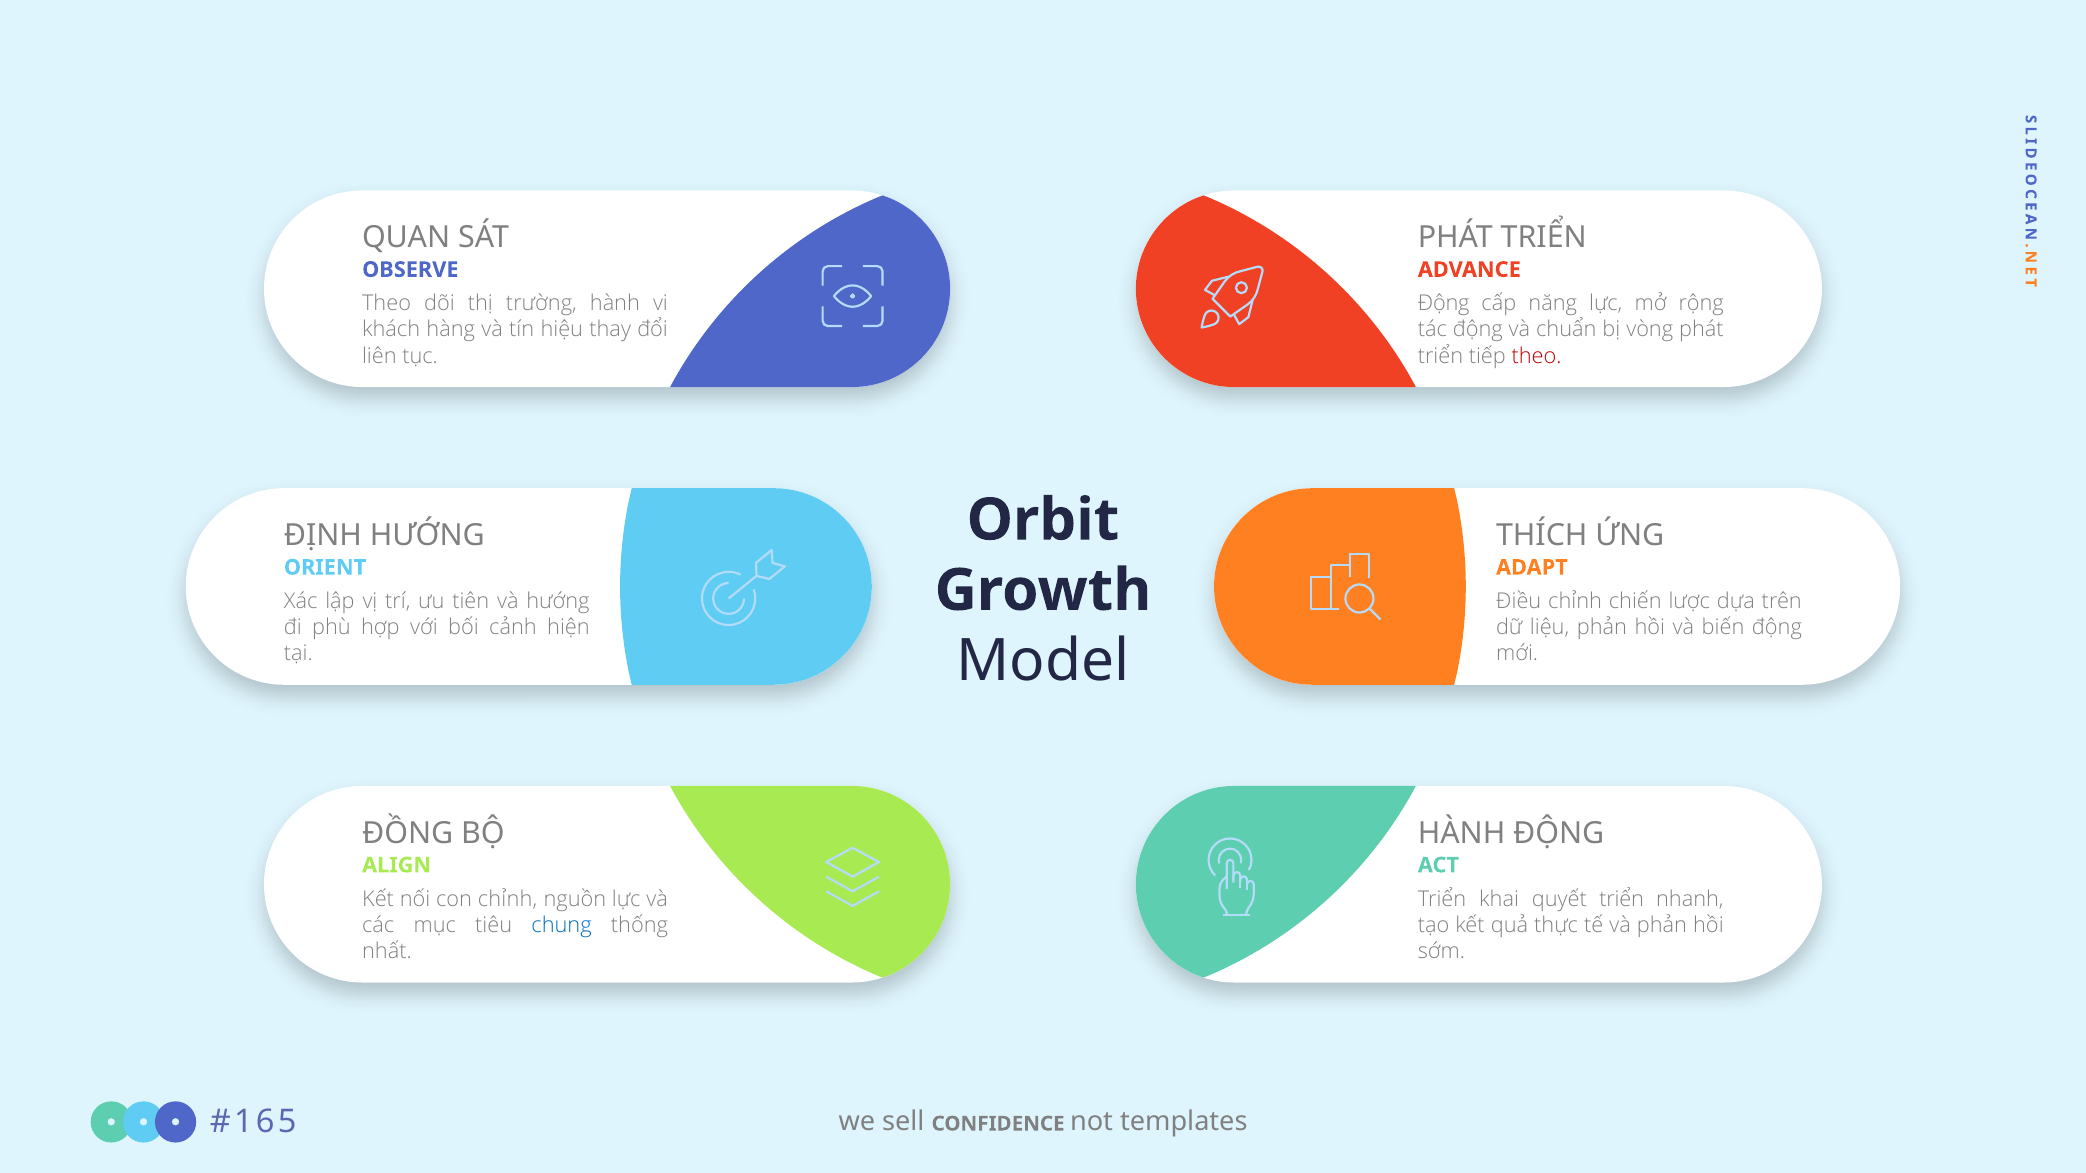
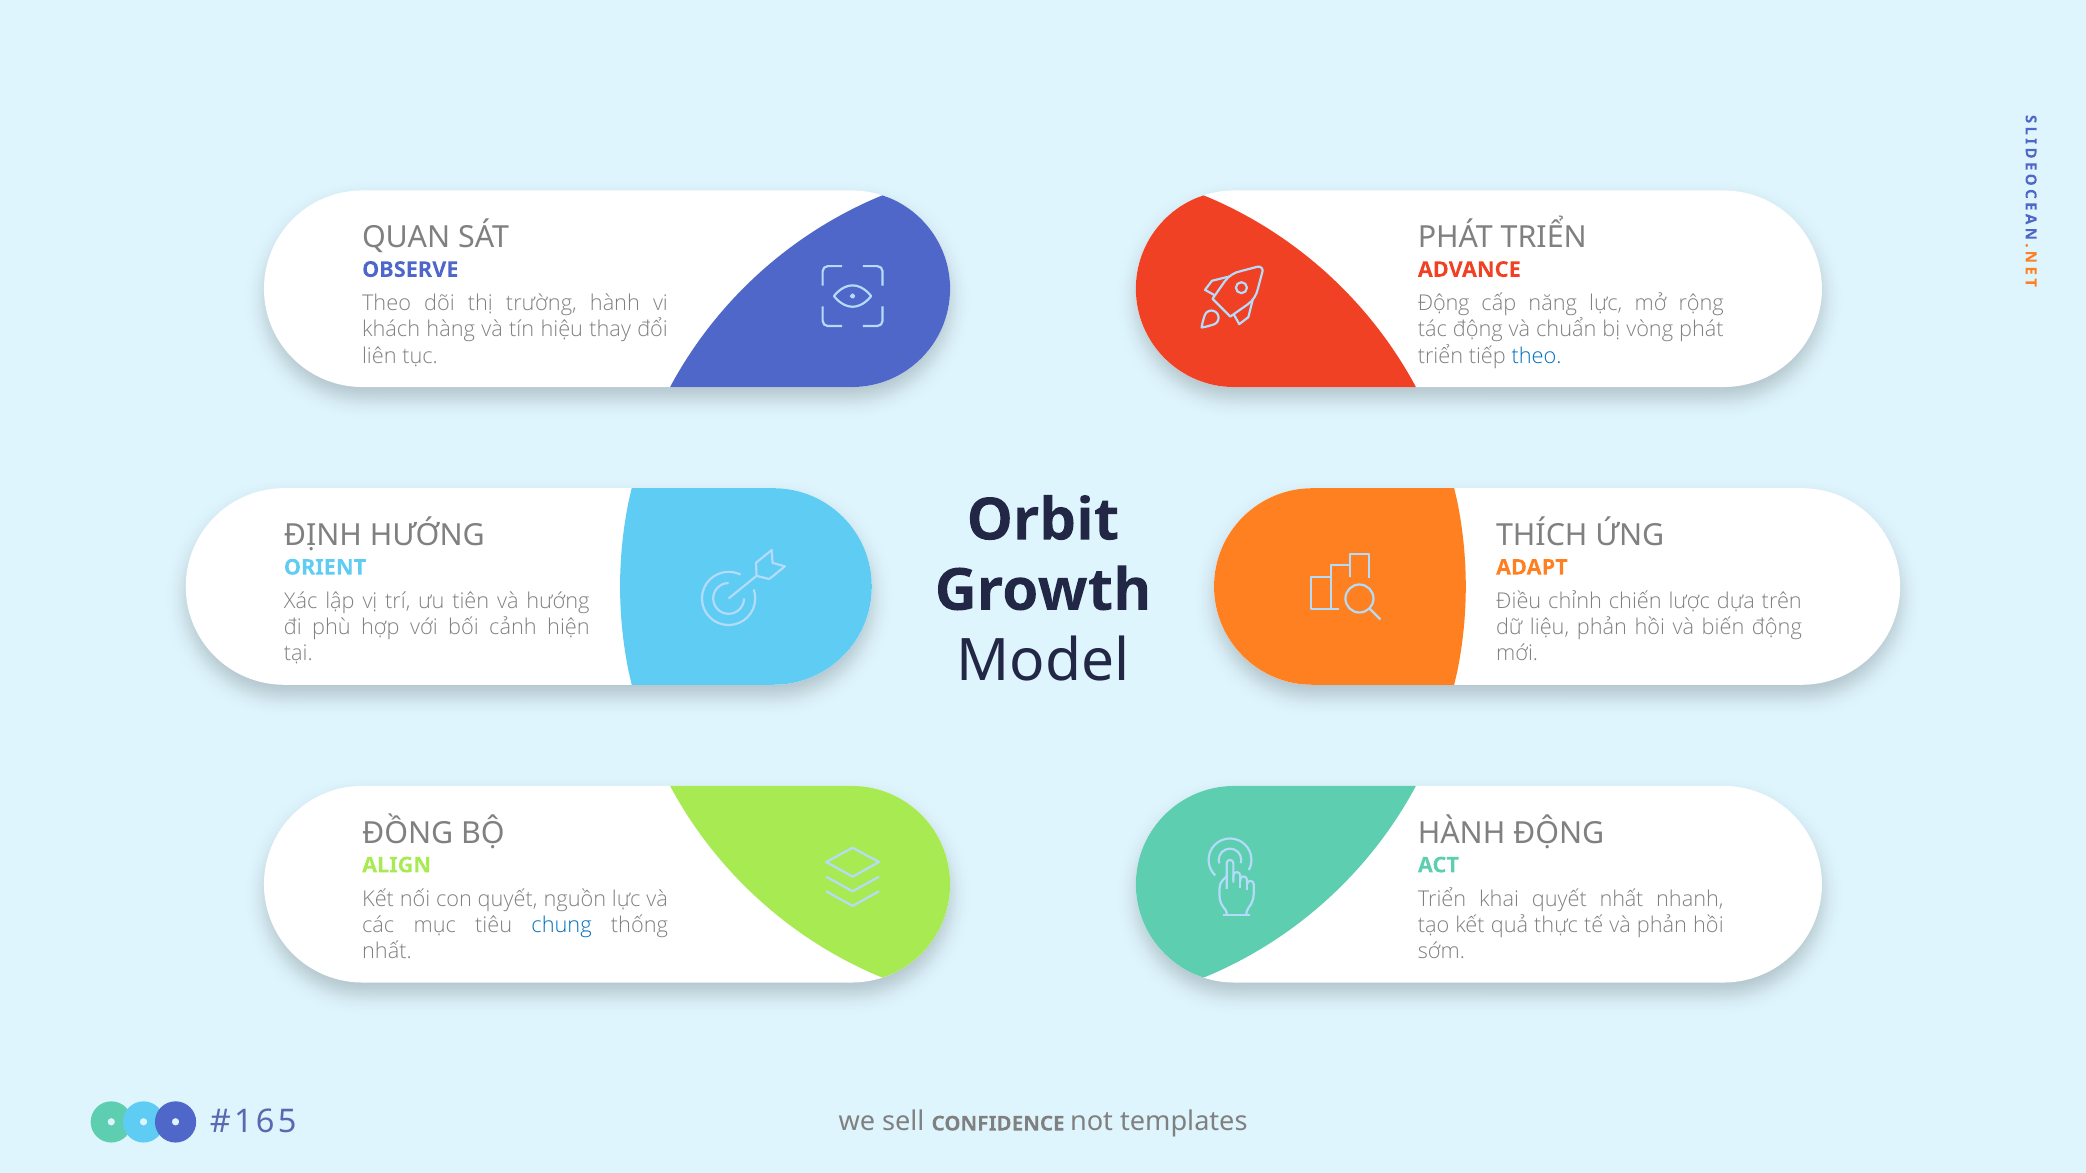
theo colour: red -> blue (1537, 356)
con chỉnh: chỉnh -> quyết (508, 900)
quyết triển: triển -> nhất (1622, 900)
